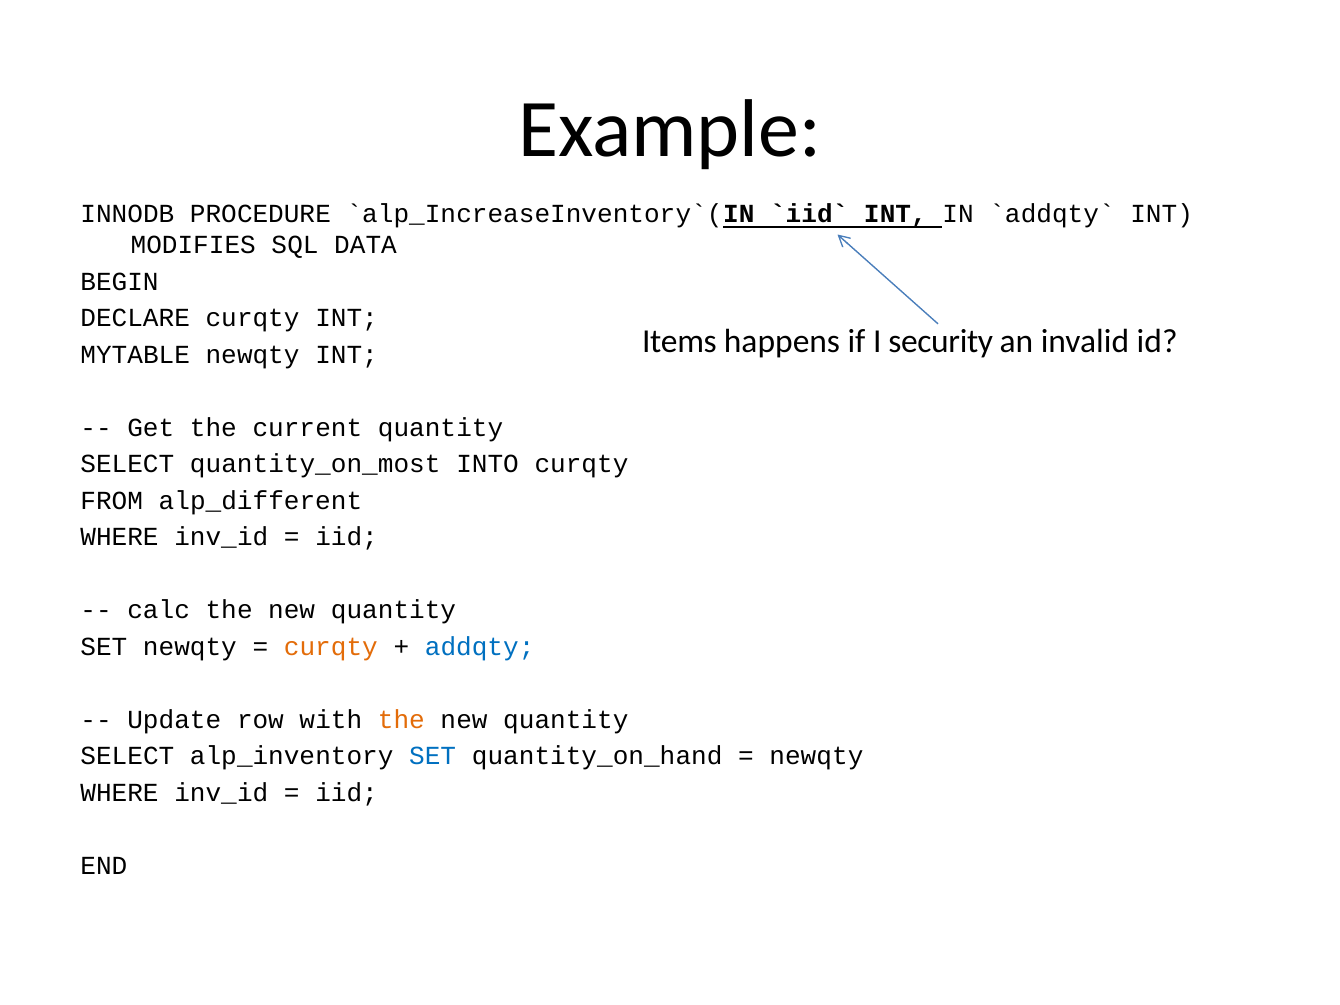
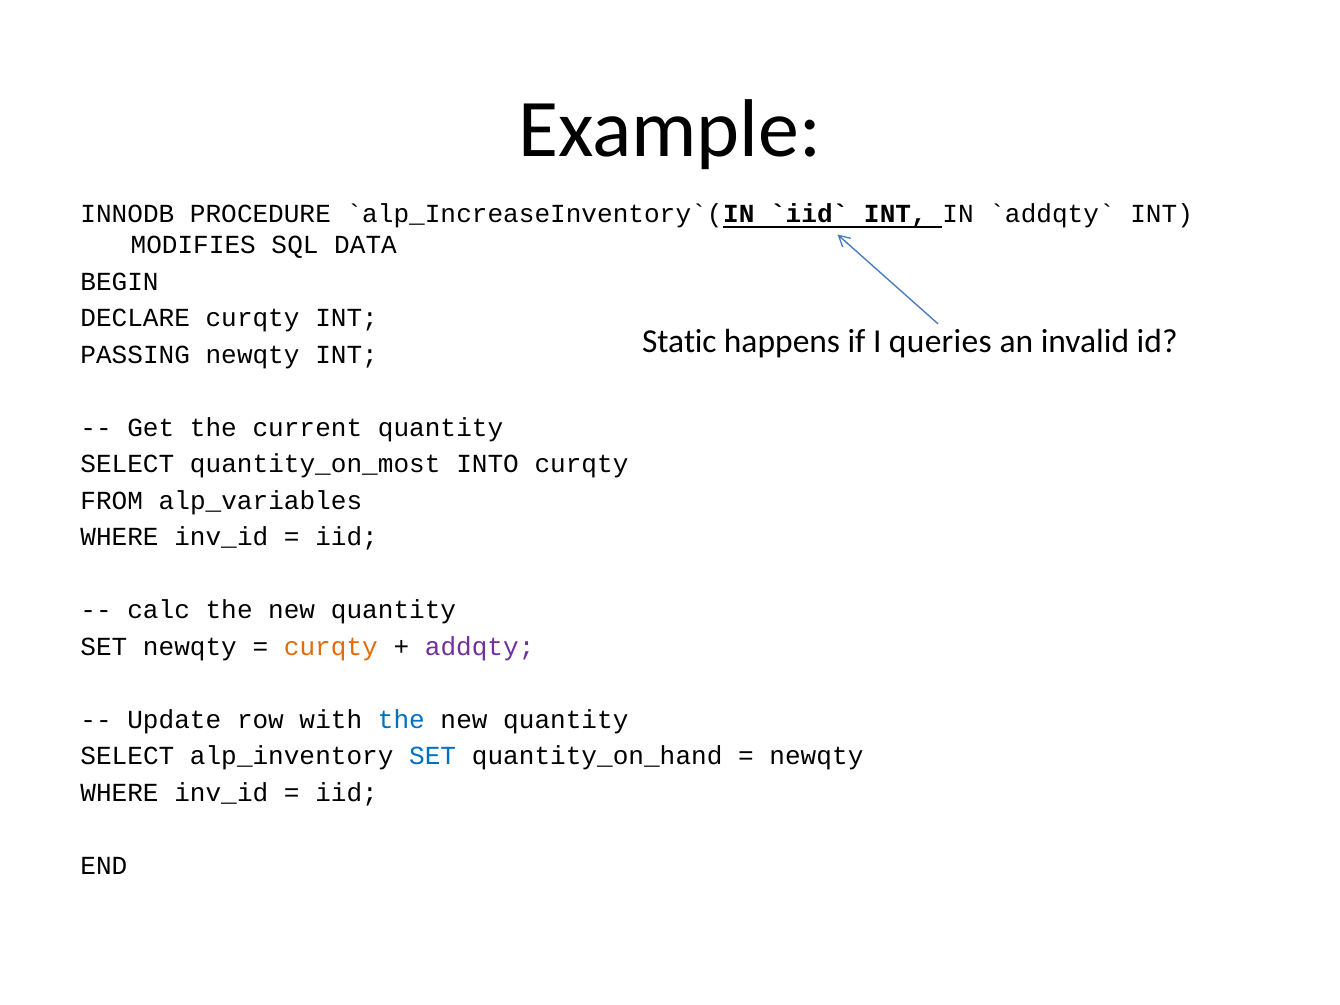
Items: Items -> Static (679, 342)
security: security -> queries (940, 342)
MYTABLE: MYTABLE -> PASSING (135, 355)
alp_different: alp_different -> alp_variables (260, 501)
addqty colour: blue -> purple (480, 647)
the colour: orange -> blue (401, 720)
